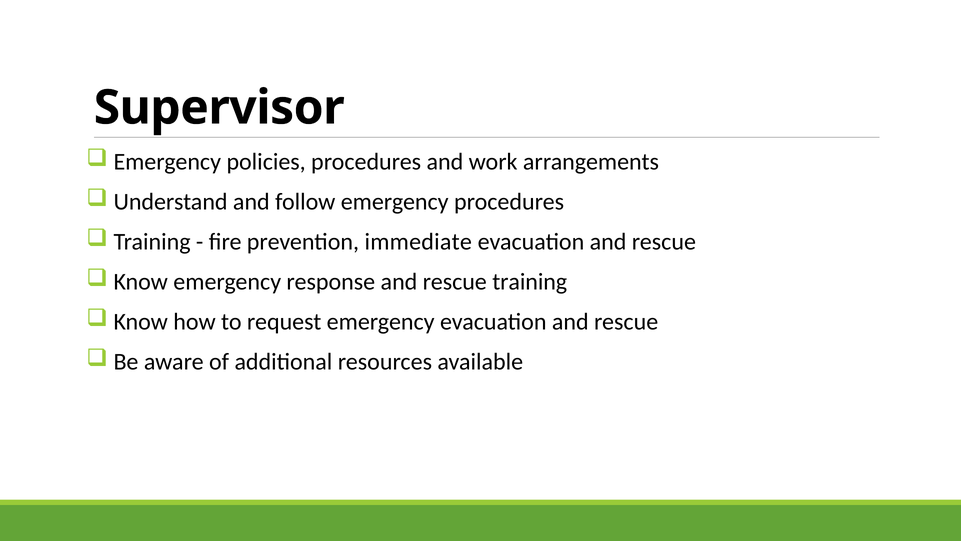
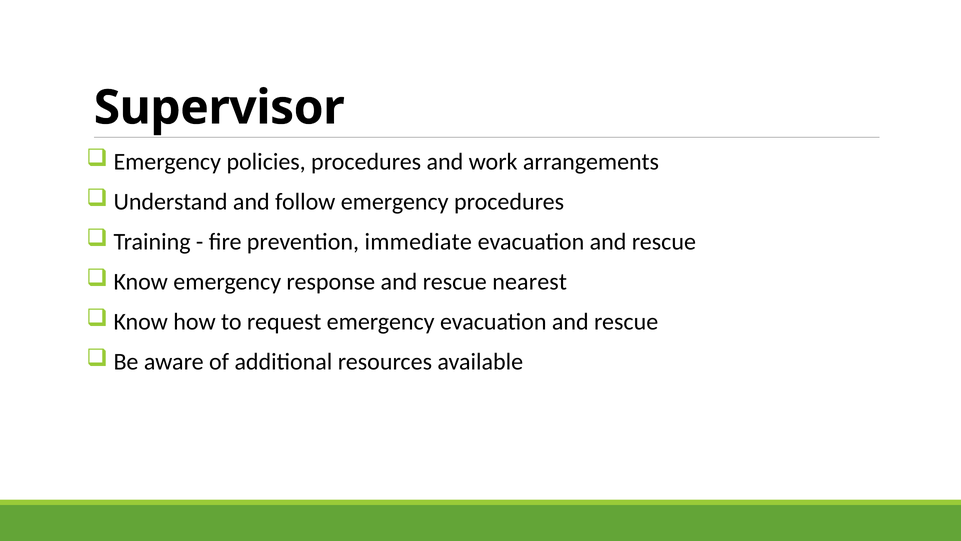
rescue training: training -> nearest (530, 282)
